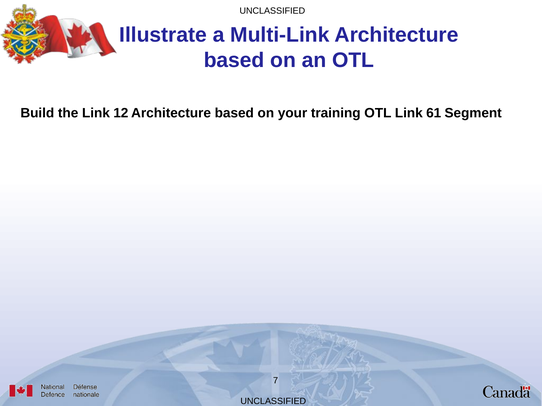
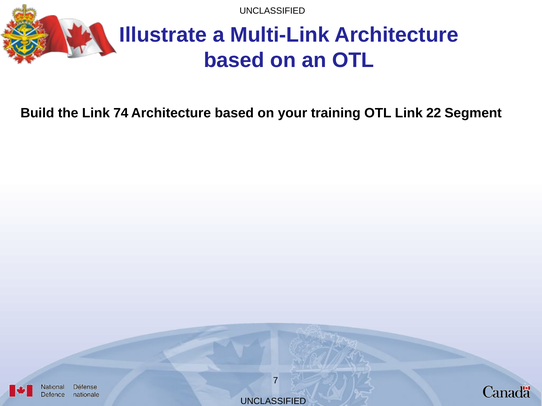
12: 12 -> 74 (121, 113)
61: 61 -> 22 (434, 113)
